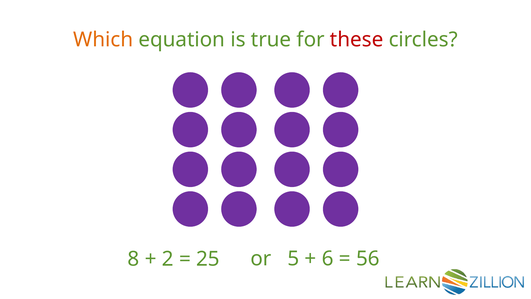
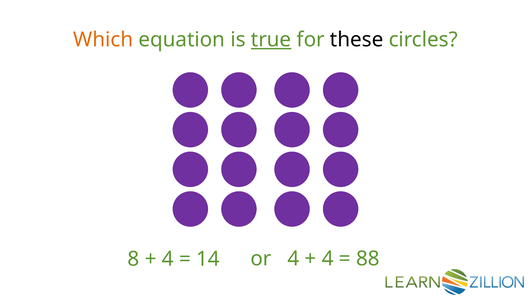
true underline: none -> present (271, 40)
these colour: red -> black (357, 40)
2: 2 -> 4 (168, 259)
25: 25 -> 14 (208, 259)
or 5: 5 -> 4 (293, 258)
6: 6 -> 4 (328, 258)
56: 56 -> 88 (368, 258)
